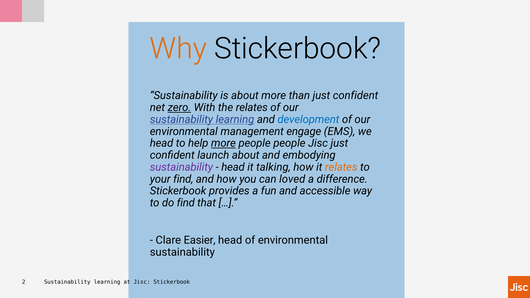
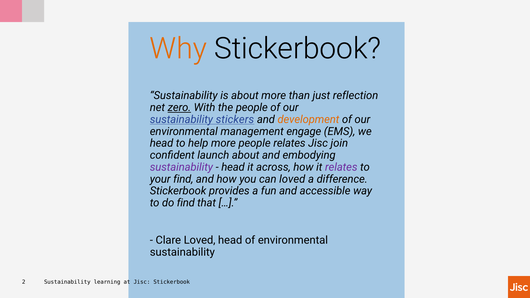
than just confident: confident -> reflection (356, 96)
the relates: relates -> people (252, 108)
learning: learning -> stickers (235, 120)
development colour: blue -> orange (308, 120)
more underline: present -> none (223, 143)
people people: people -> relates (289, 143)
Jisc just: just -> join (339, 143)
talking: talking -> across (273, 167)
relates colour: orange -> purple (341, 167)
Clare Easier: Easier -> Loved (200, 240)
